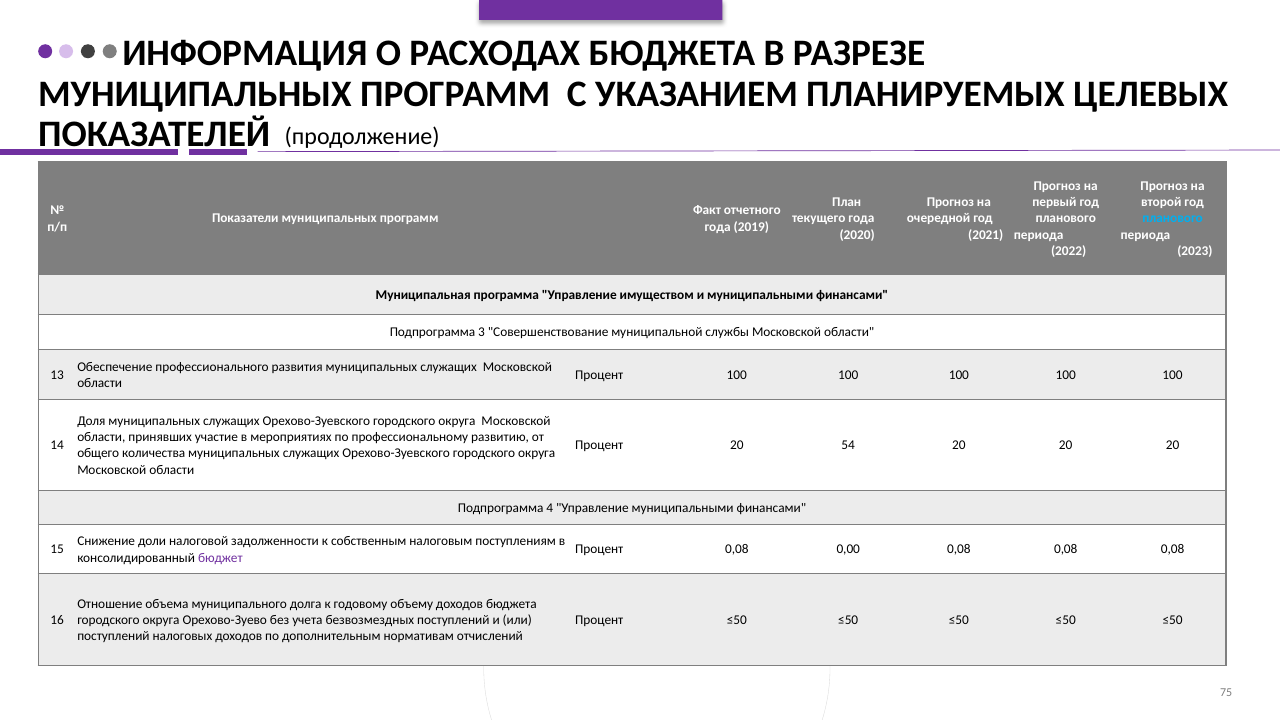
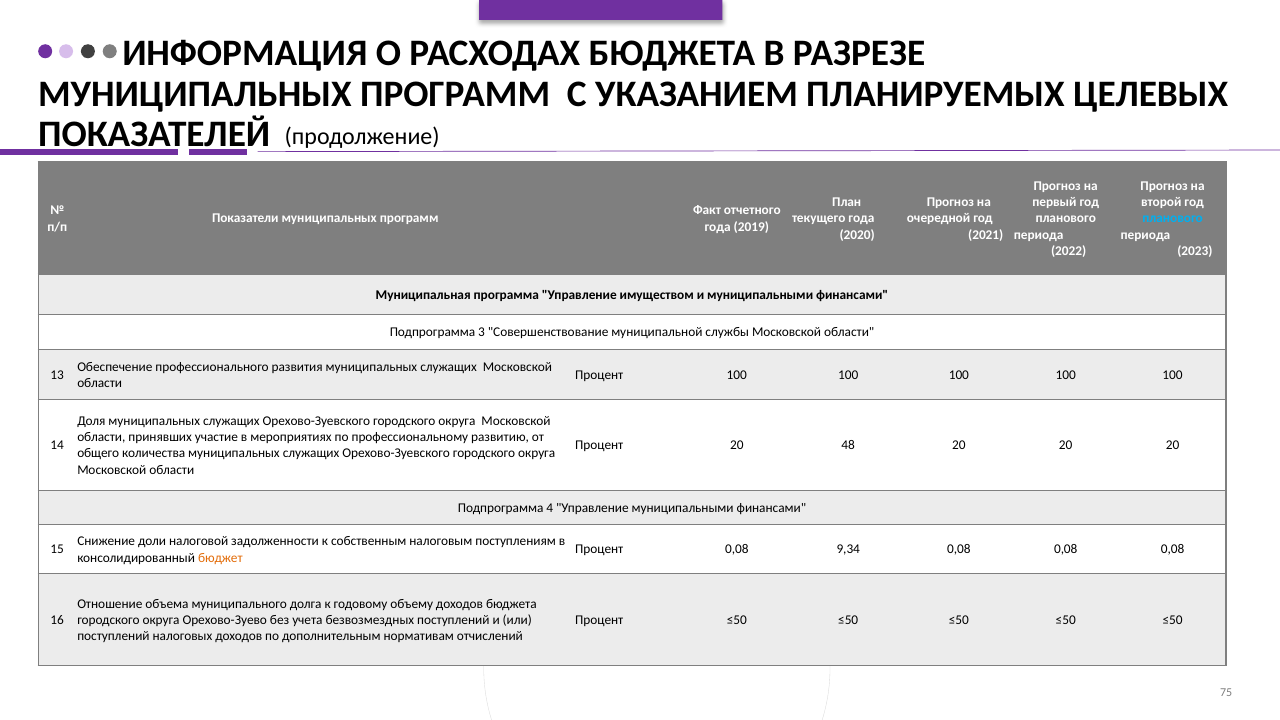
54: 54 -> 48 (848, 445)
0,00: 0,00 -> 9,34 (848, 550)
бюджет colour: purple -> orange (220, 558)
